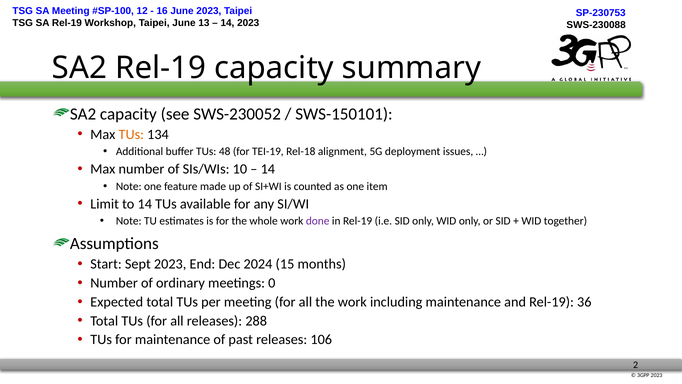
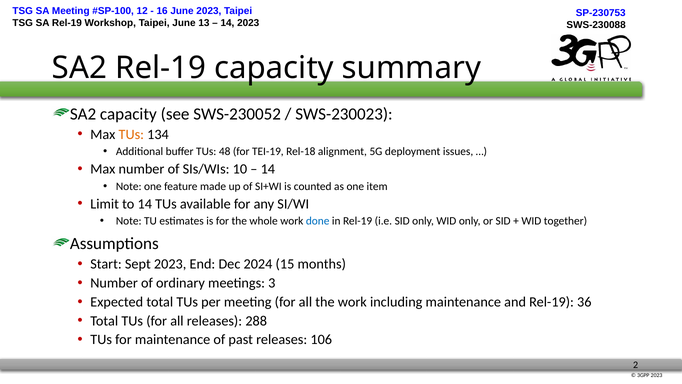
SWS-150101: SWS-150101 -> SWS-230023 (344, 114)
done colour: purple -> blue (318, 221)
0: 0 -> 3 (272, 283)
